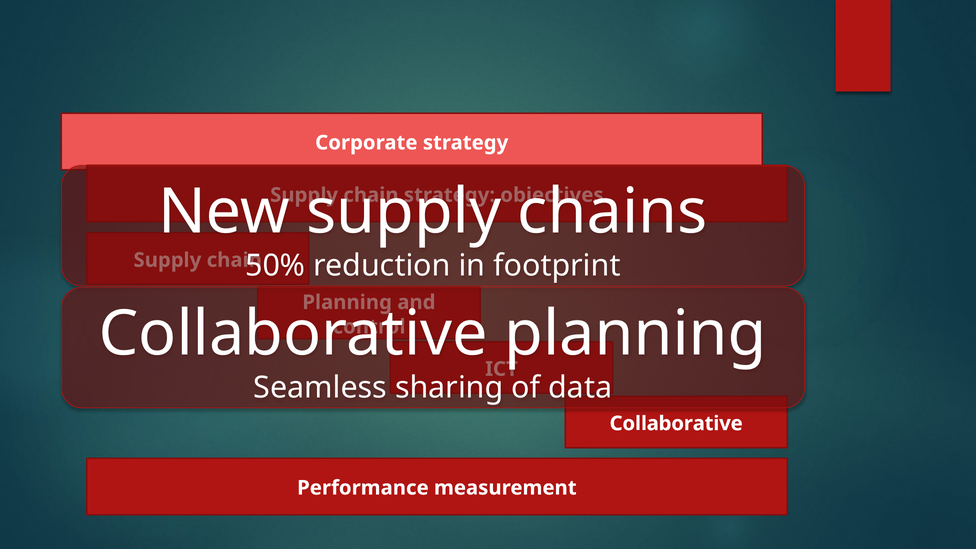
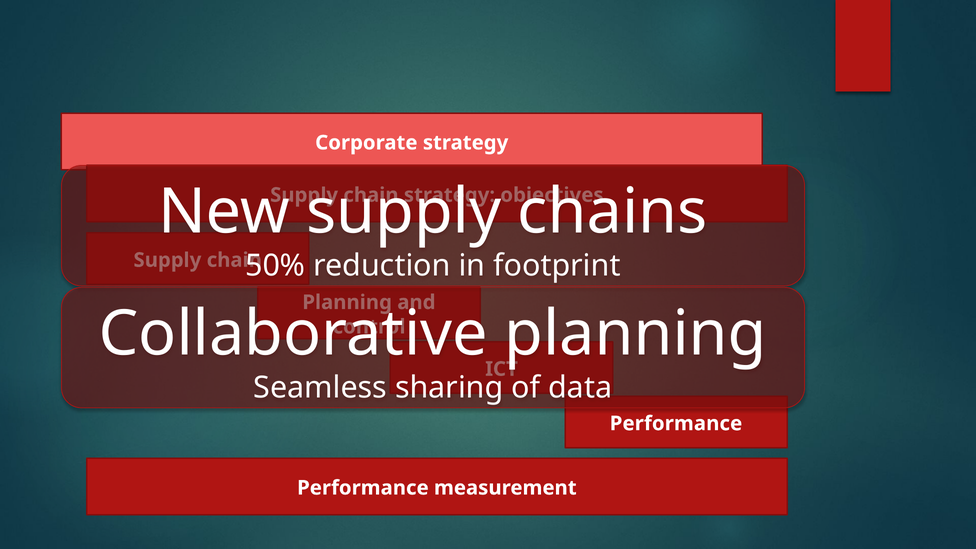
Collaborative: Collaborative -> Performance (676, 424)
